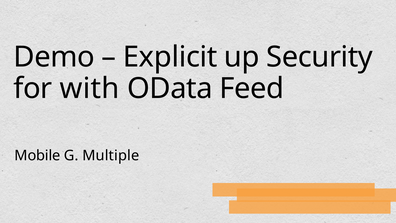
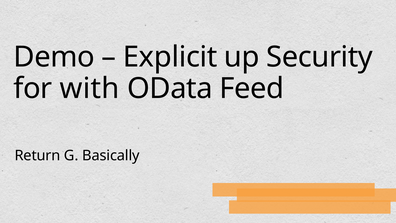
Mobile: Mobile -> Return (37, 155)
Multiple: Multiple -> Basically (111, 155)
